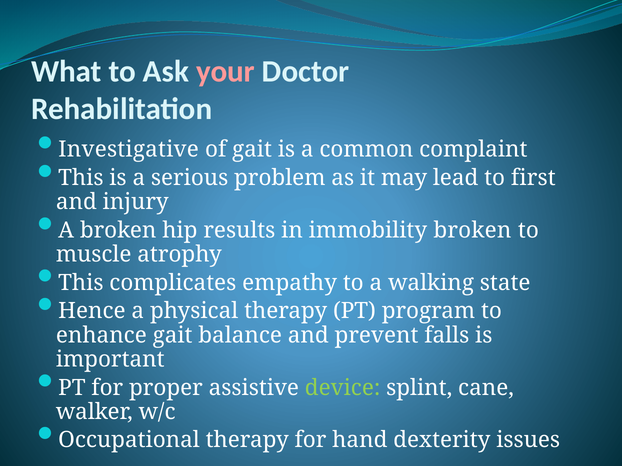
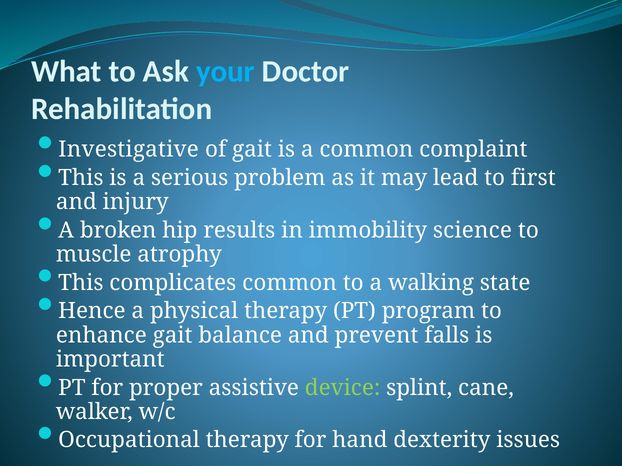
your colour: pink -> light blue (225, 72)
immobility broken: broken -> science (472, 231)
complicates empathy: empathy -> common (290, 283)
